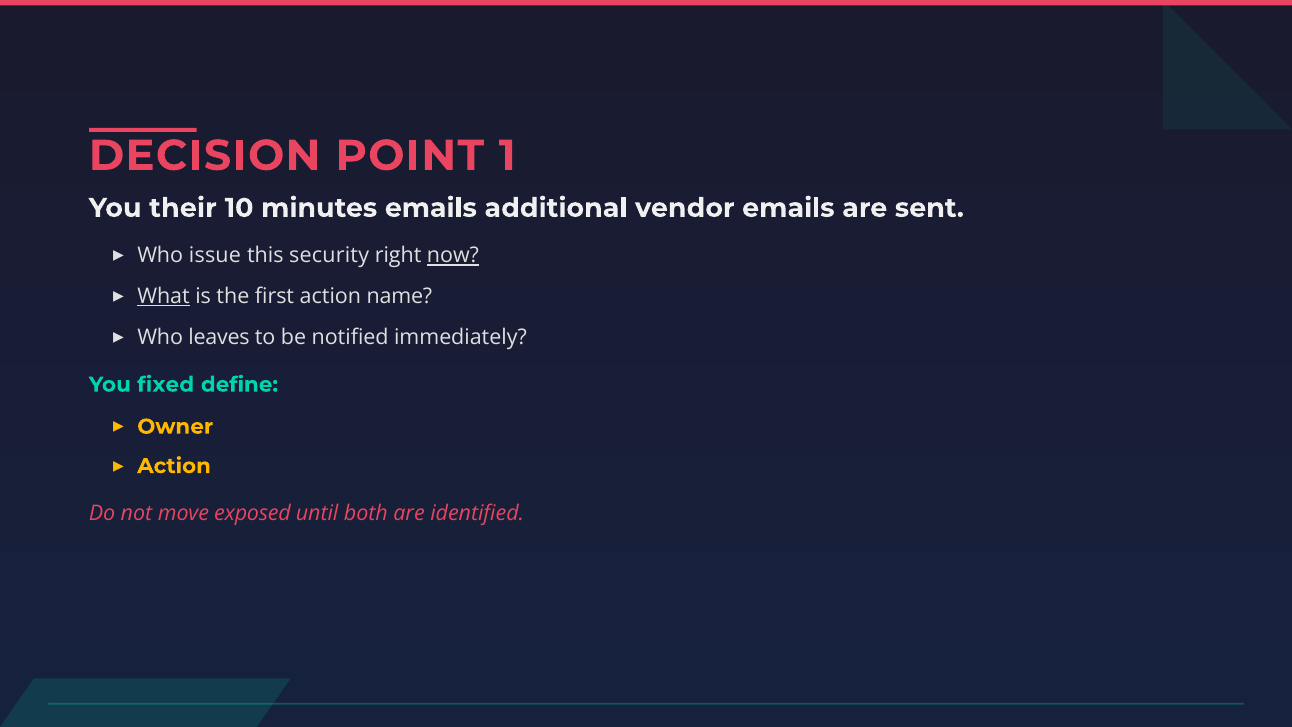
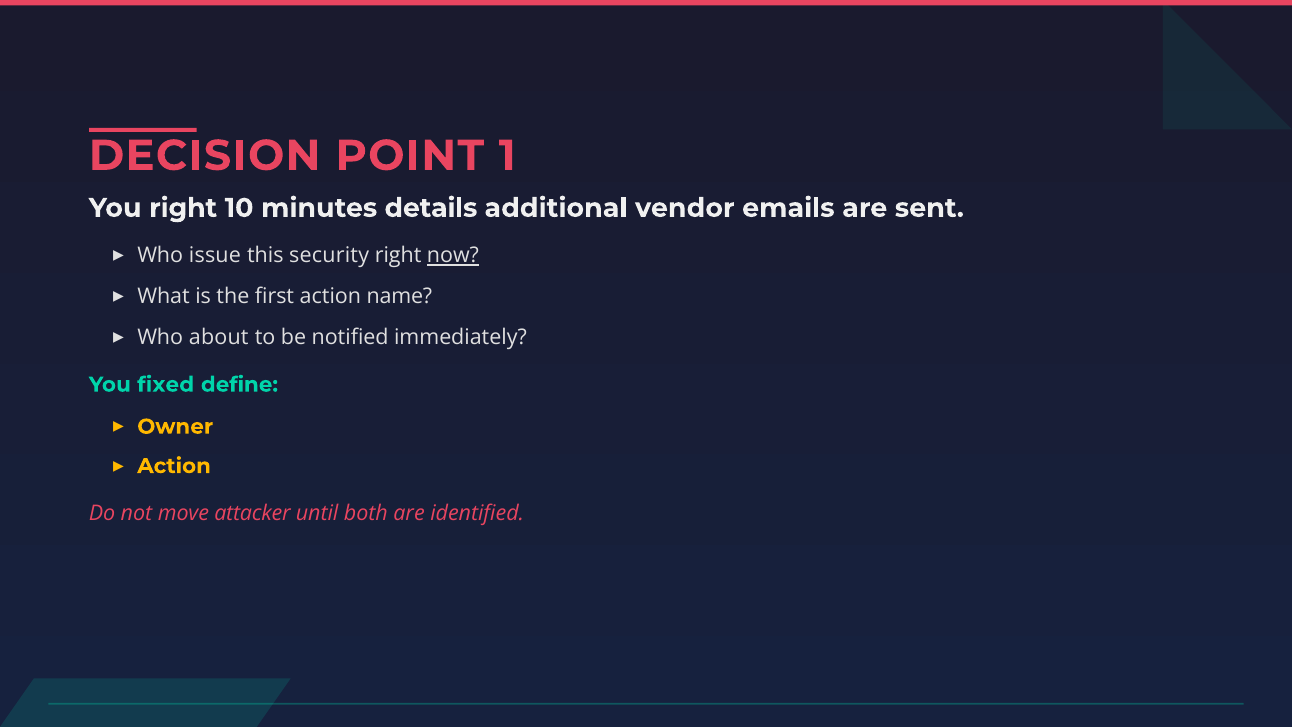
You their: their -> right (183, 208)
minutes emails: emails -> details (431, 208)
What underline: present -> none (164, 296)
leaves: leaves -> about (219, 337)
exposed: exposed -> attacker (253, 513)
